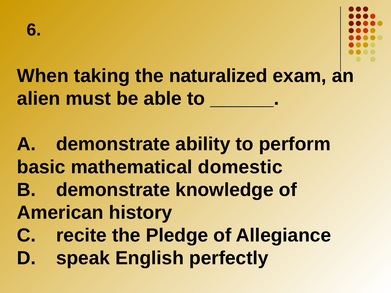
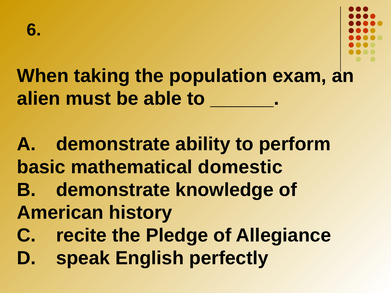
naturalized: naturalized -> population (218, 76)
